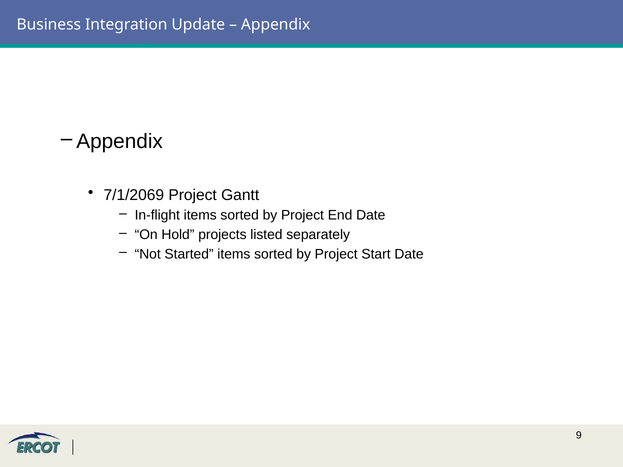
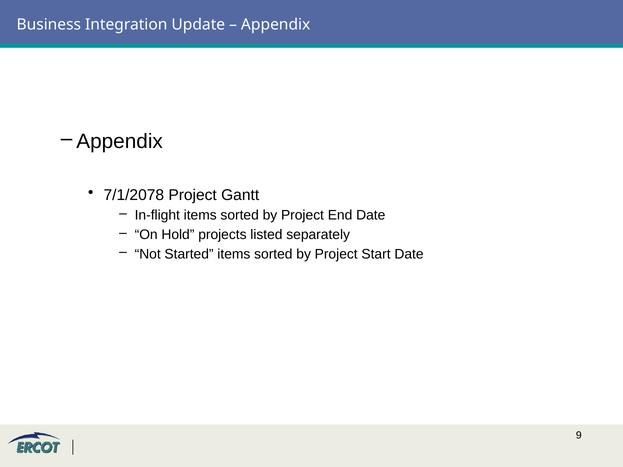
7/1/2069: 7/1/2069 -> 7/1/2078 (134, 195)
